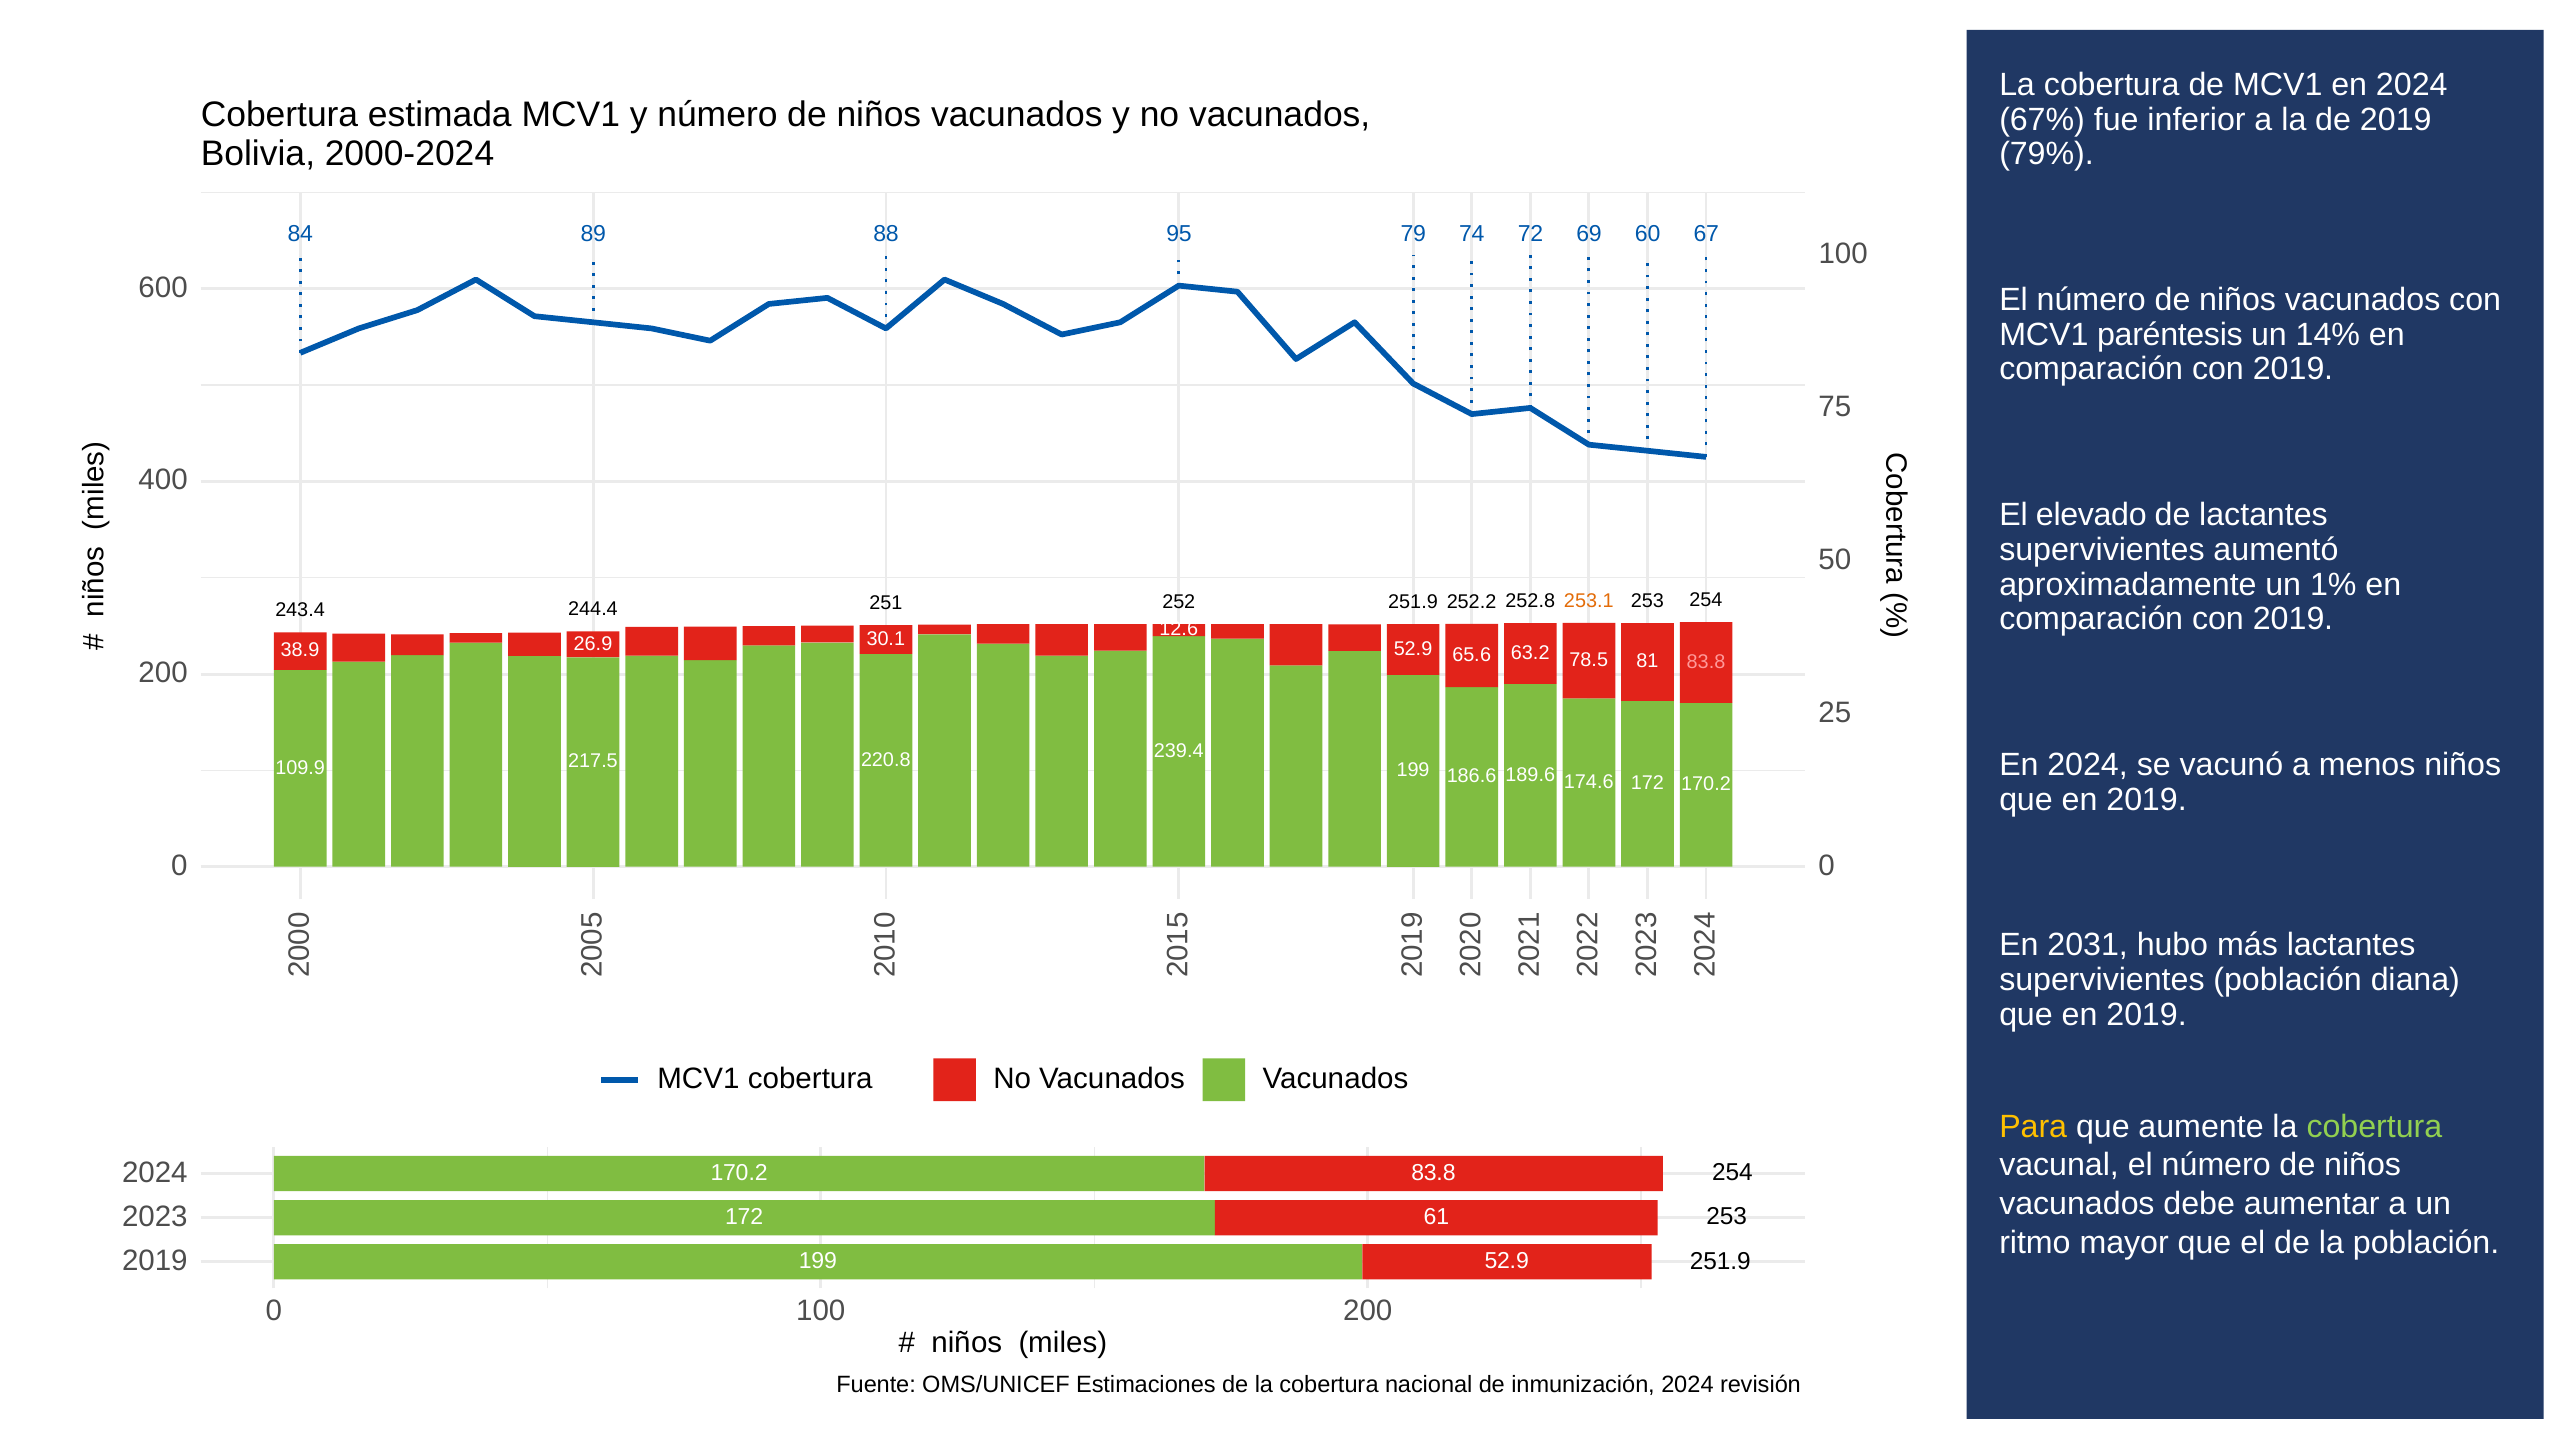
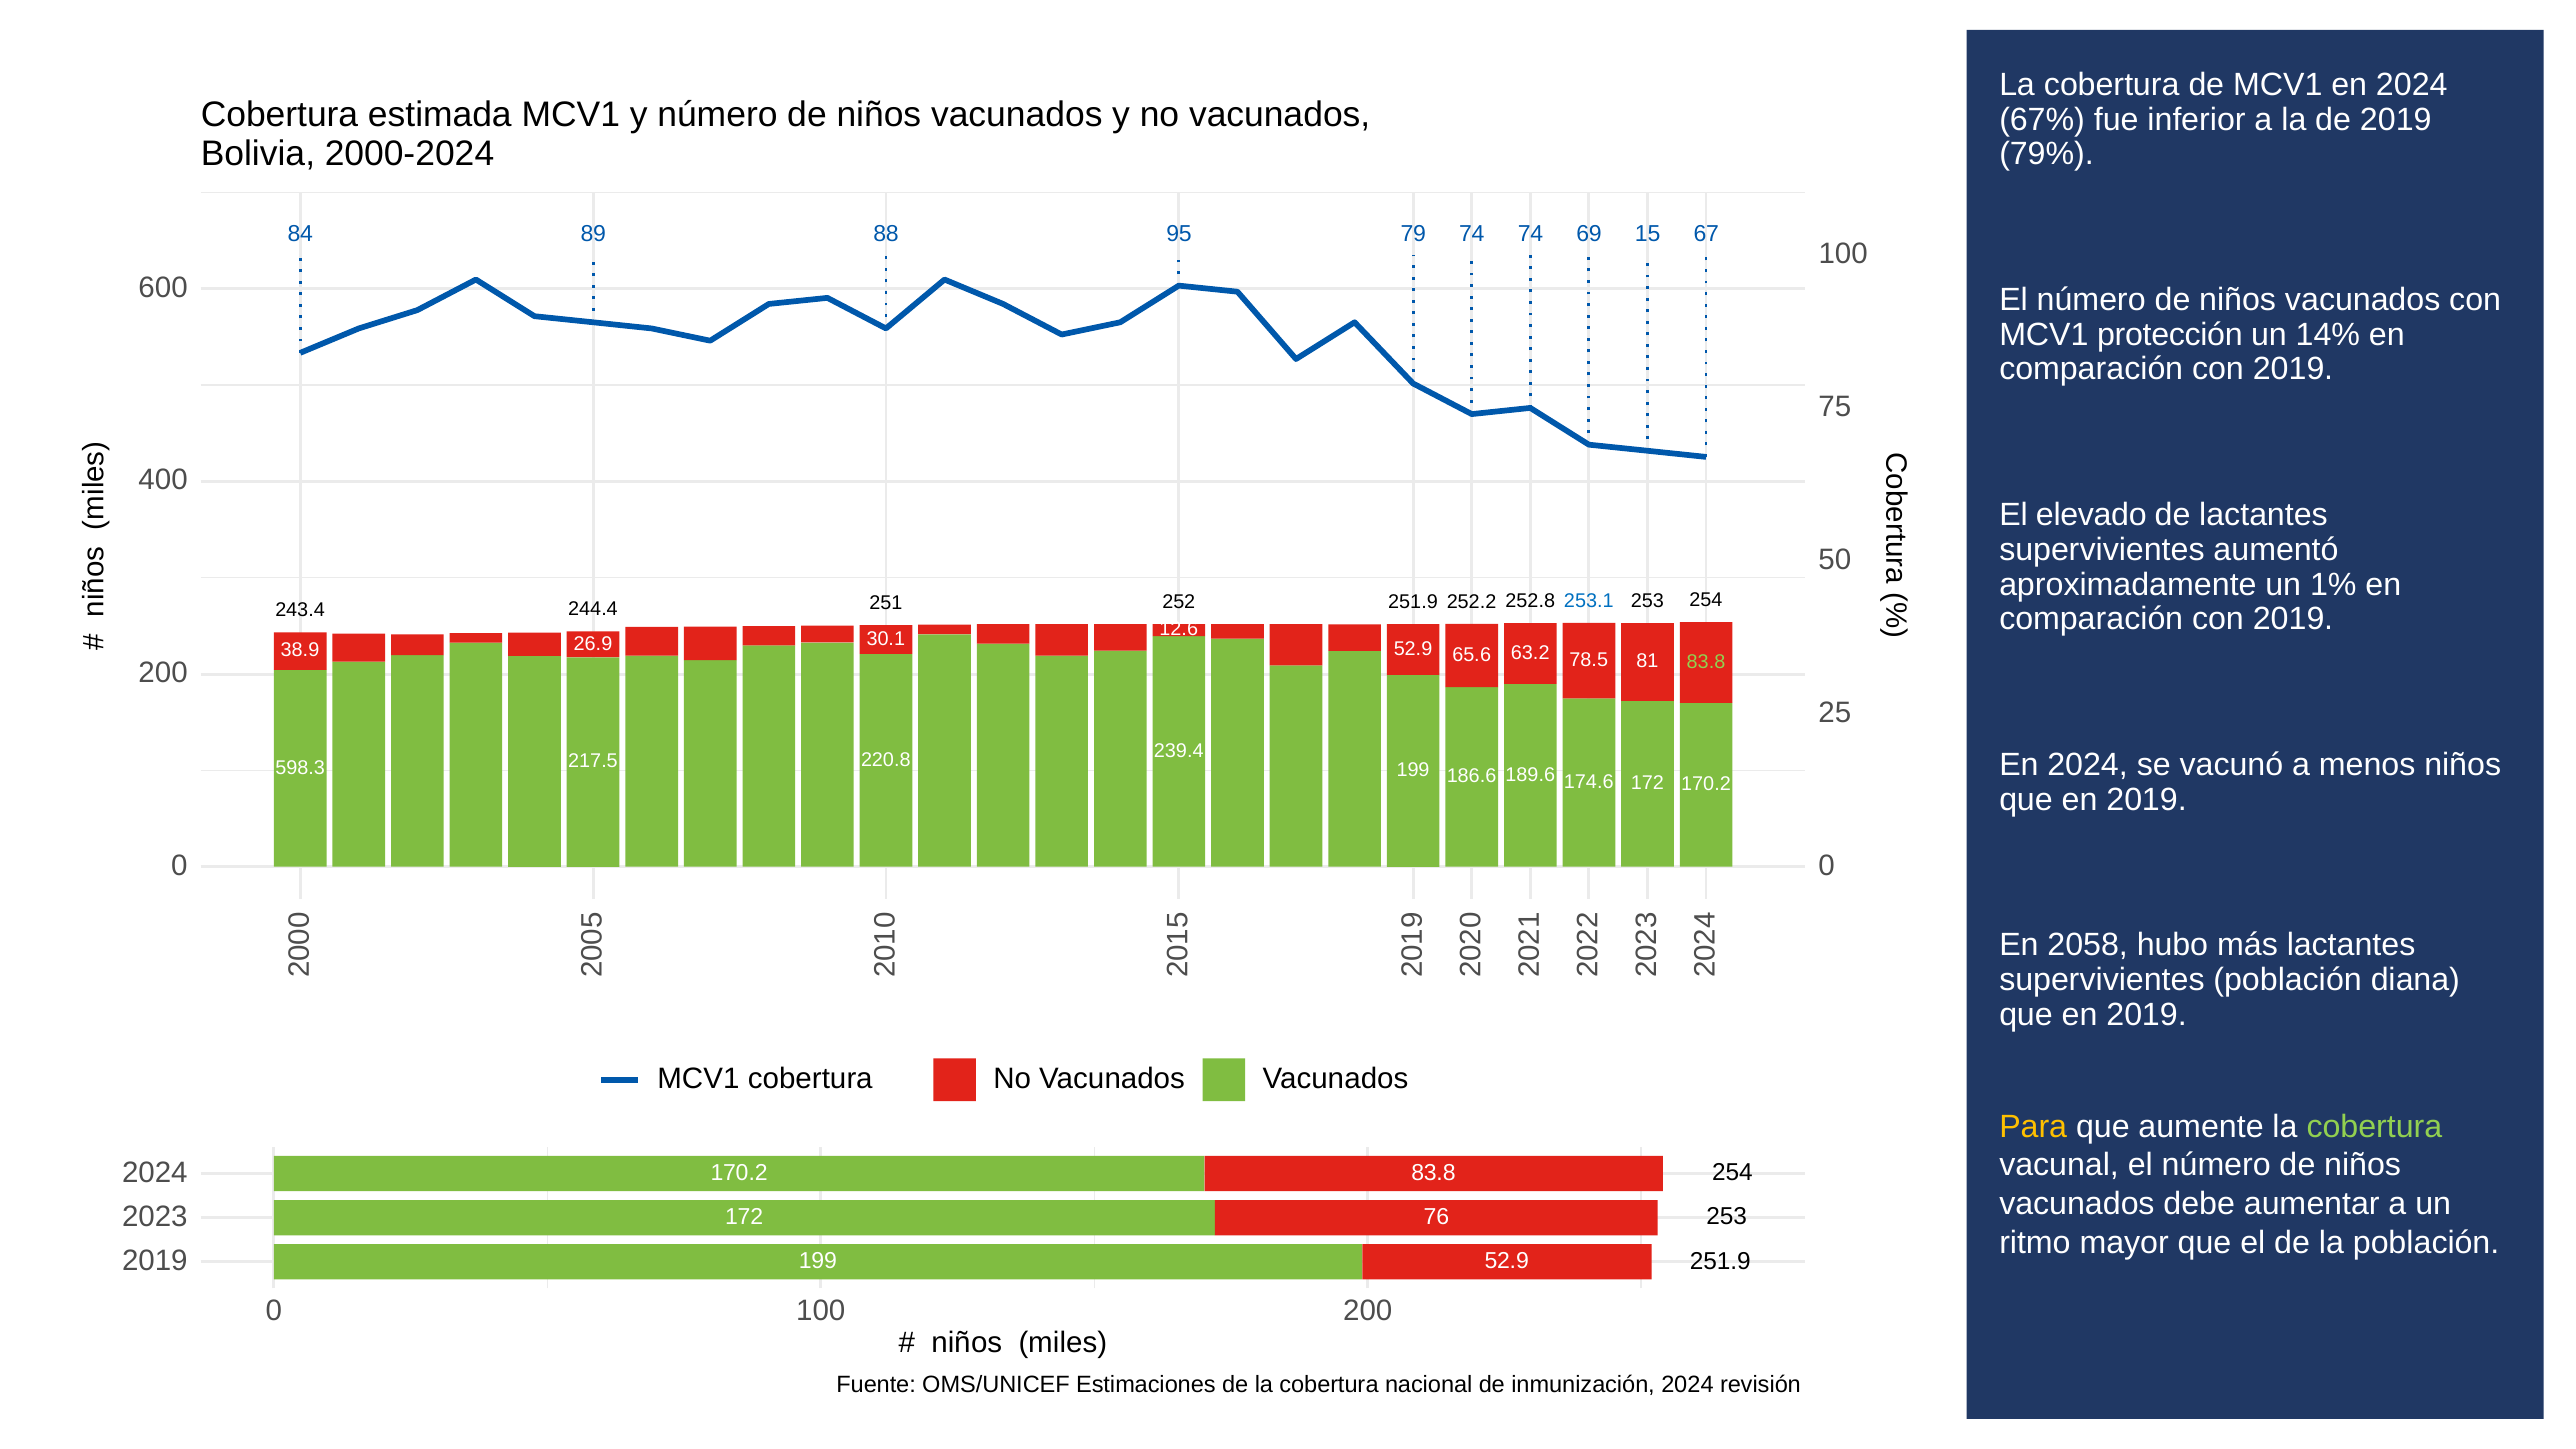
74 72: 72 -> 74 (1531, 234)
60: 60 -> 15 (1648, 234)
paréntesis: paréntesis -> protección (2170, 335)
253.1 colour: orange -> blue (1589, 601)
83.8 colour: pink -> light green (1706, 662)
109.9: 109.9 -> 598.3 (300, 768)
2031: 2031 -> 2058 (2088, 945)
61: 61 -> 76 (1436, 1217)
